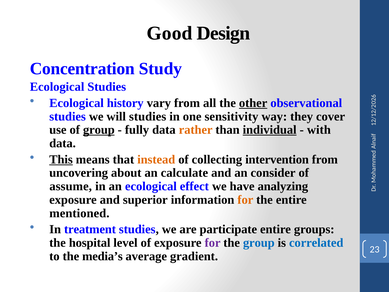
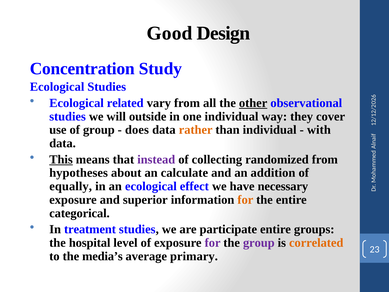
history: history -> related (125, 103)
will studies: studies -> outside (148, 116)
one sensitivity: sensitivity -> individual (232, 116)
group underline: present -> none (99, 130)
fully: fully -> does (137, 130)
individual underline: present -> none (270, 130)
instead colour: orange -> purple (156, 159)
intervention: intervention -> randomized (277, 159)
uncovering: uncovering -> hypotheses (79, 173)
consider: consider -> addition (273, 173)
assume: assume -> equally (71, 186)
analyzing: analyzing -> necessary (283, 186)
mentioned: mentioned -> categorical (79, 213)
group colour: blue -> purple (259, 243)
correlated colour: blue -> orange (316, 243)
gradient: gradient -> primary (194, 256)
